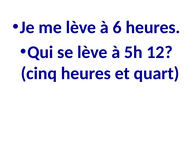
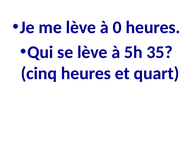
6: 6 -> 0 (117, 27)
12: 12 -> 35 (160, 52)
